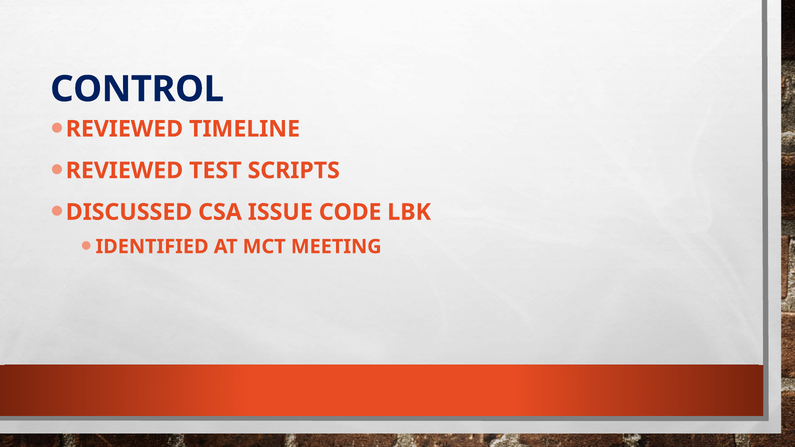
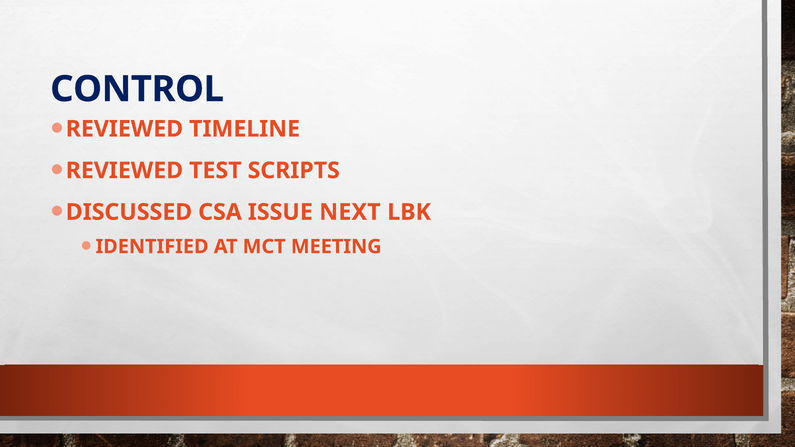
CODE: CODE -> NEXT (350, 212)
